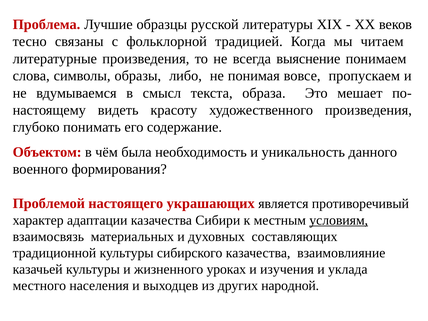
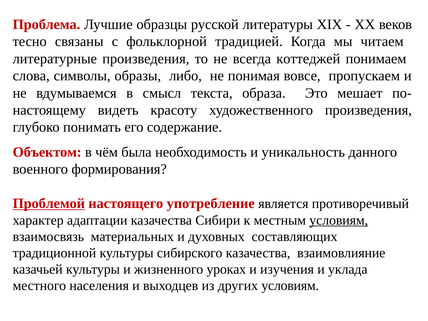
выяснение: выяснение -> коттеджей (308, 59)
Проблемой underline: none -> present (49, 203)
украшающих: украшающих -> употребление (211, 203)
других народной: народной -> условиям (290, 286)
